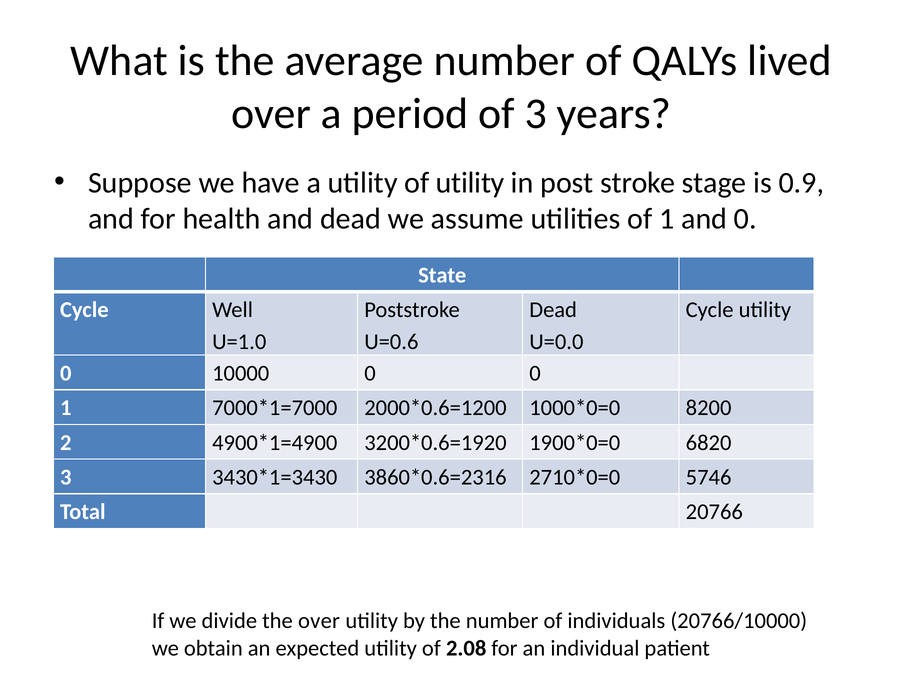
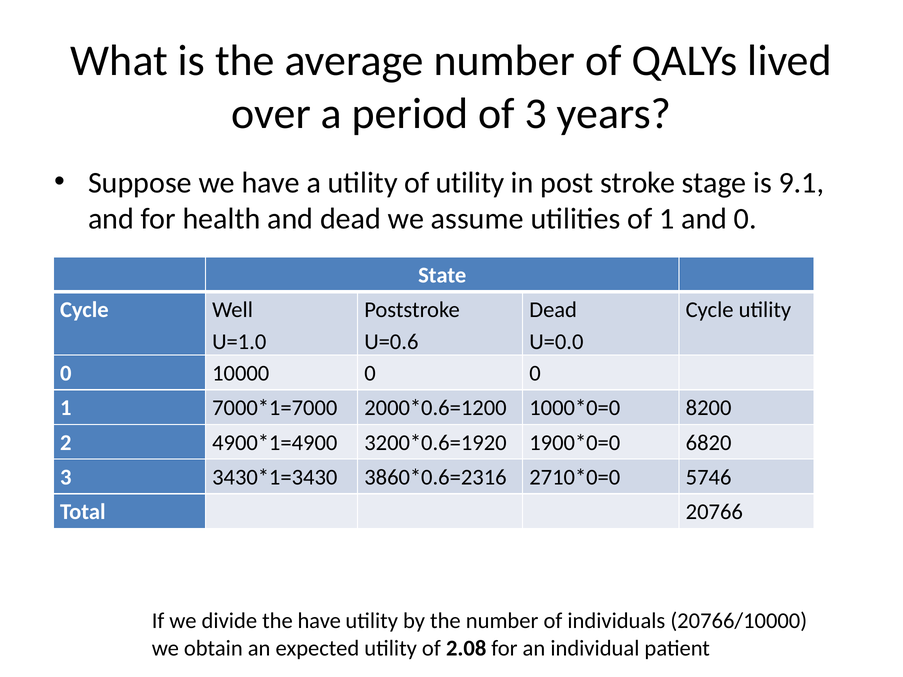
0.9: 0.9 -> 9.1 (801, 183)
the over: over -> have (319, 621)
